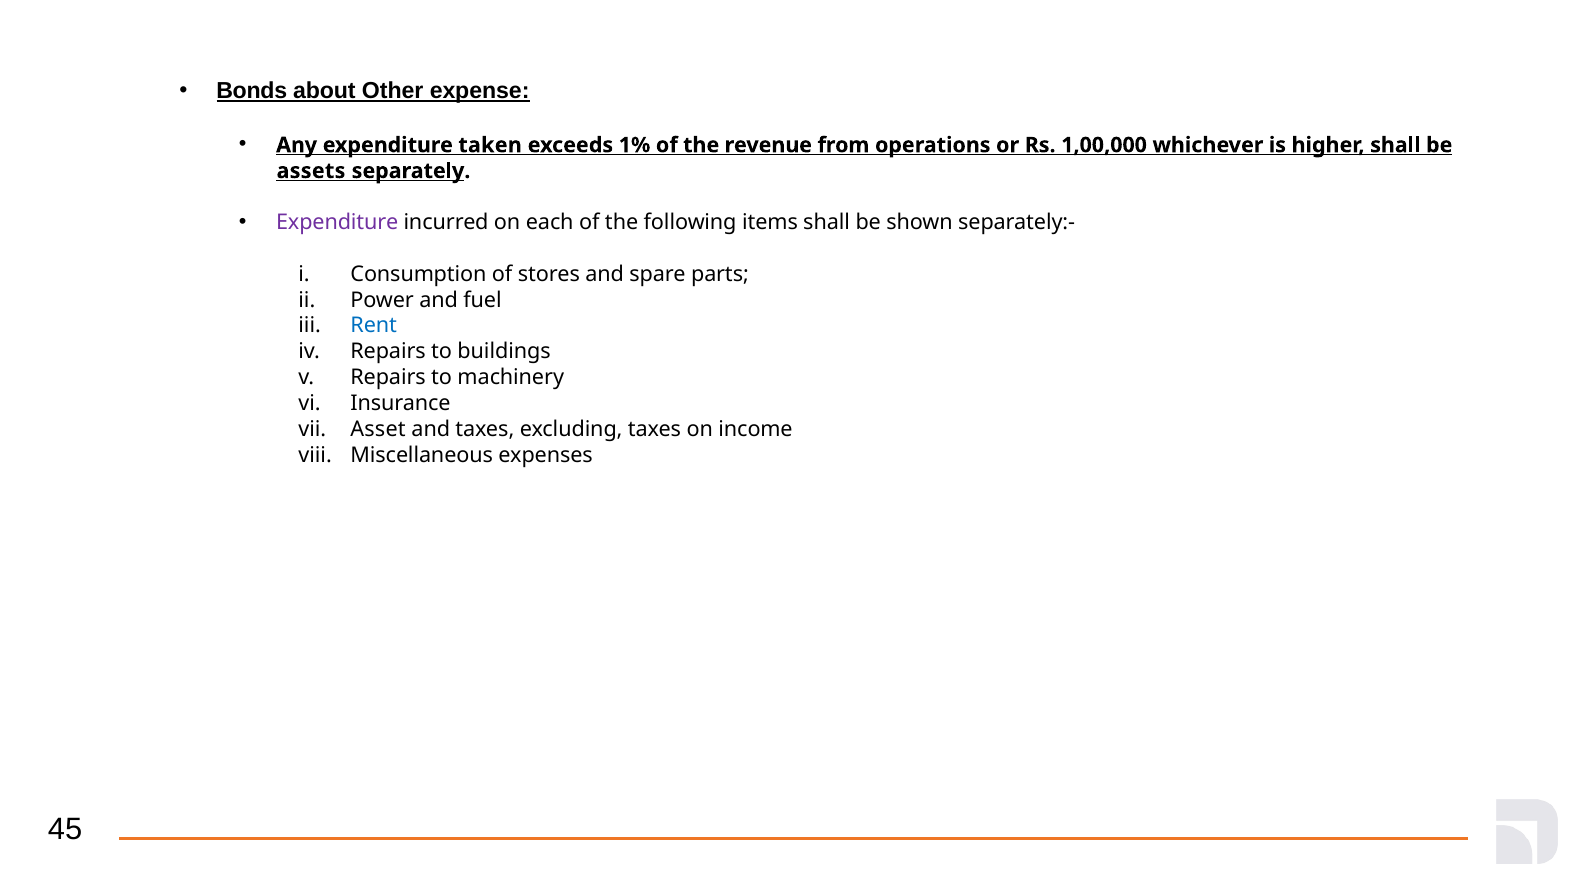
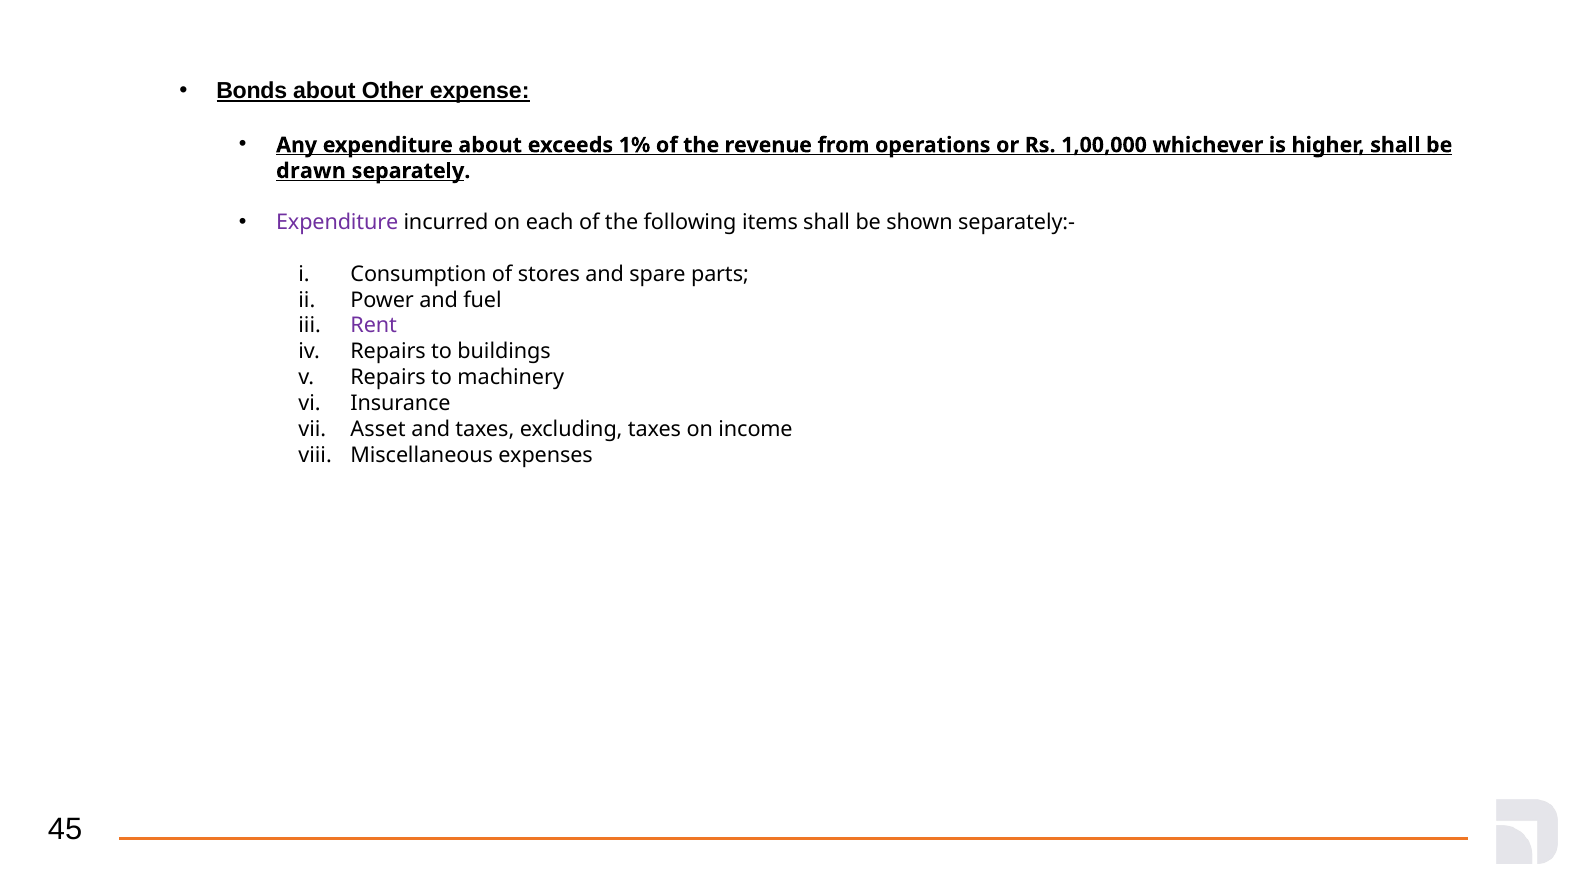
expenditure taken: taken -> about (490, 145)
assets: assets -> drawn (311, 171)
Rent colour: blue -> purple (374, 326)
